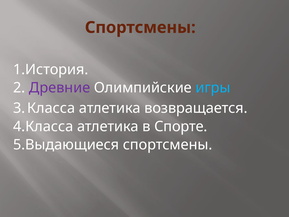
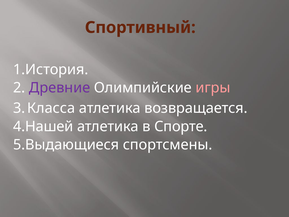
Спортсмены: Спортсмены -> Спортивный (140, 27)
игры colour: light blue -> pink (213, 88)
4.Класса: 4.Класса -> 4.Нашей (43, 126)
